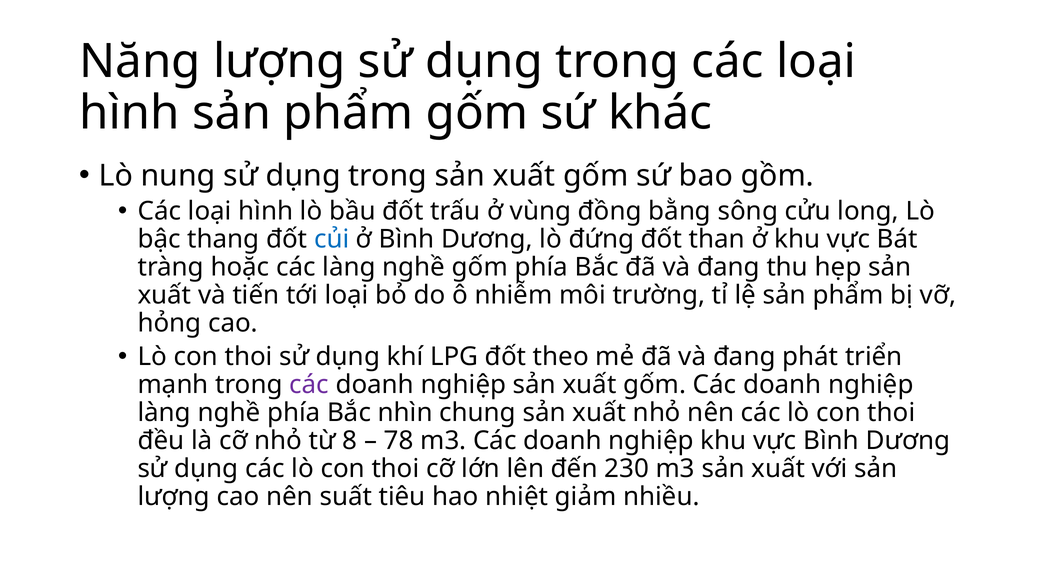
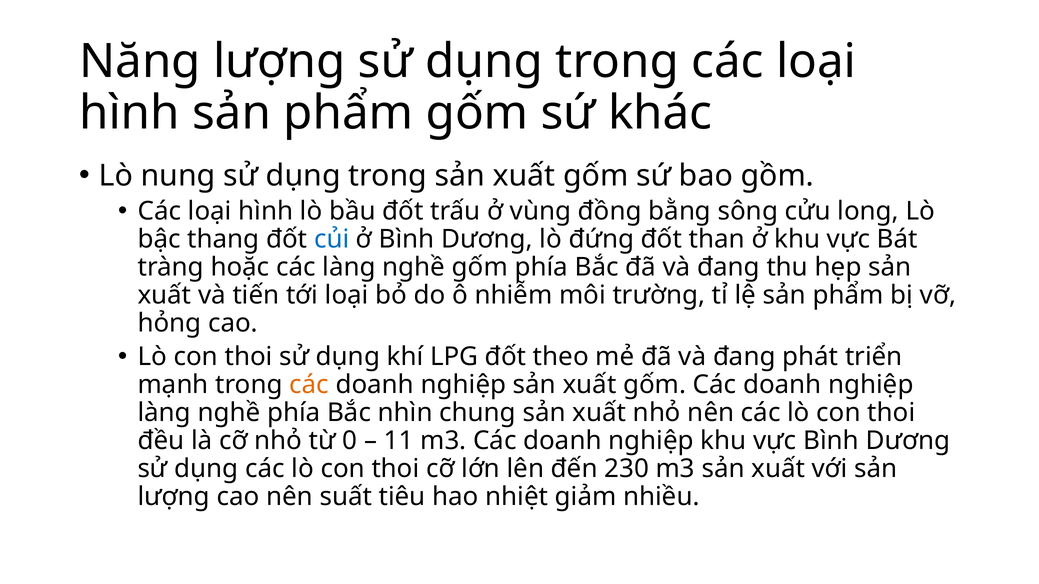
các colour: purple -> orange (309, 385)
8: 8 -> 0 (350, 441)
78: 78 -> 11 (399, 441)
